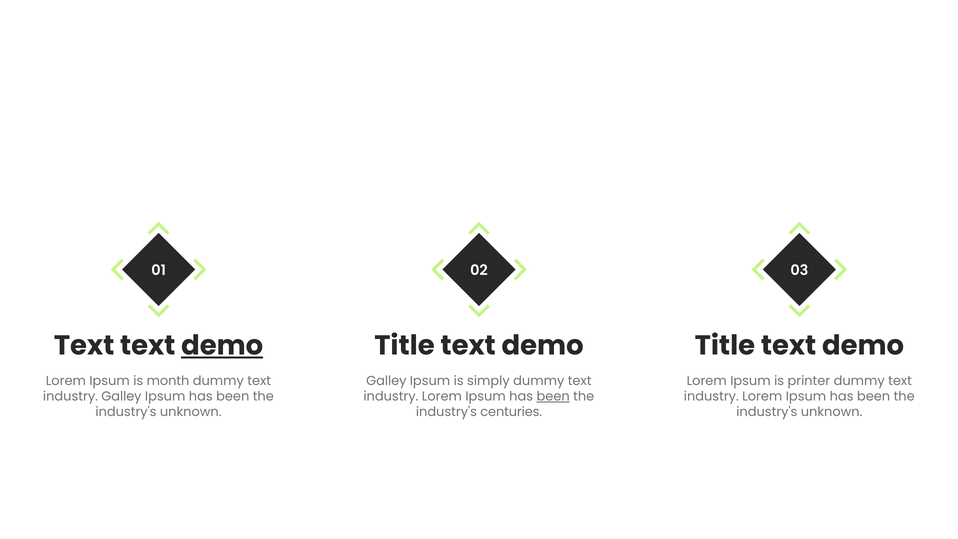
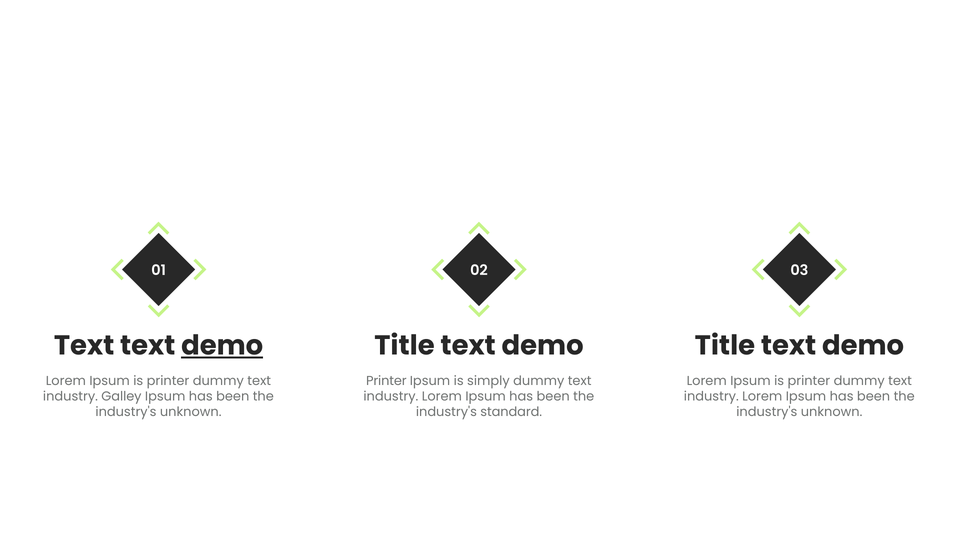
month: month -> printer (168, 381)
Galley: Galley -> Printer (386, 381)
been underline: present -> none (553, 396)
centuries: centuries -> standard (511, 412)
